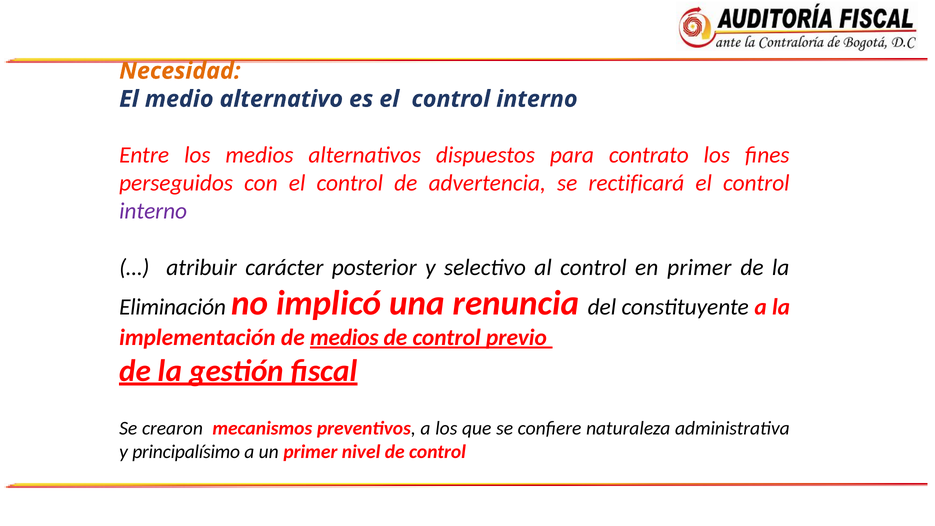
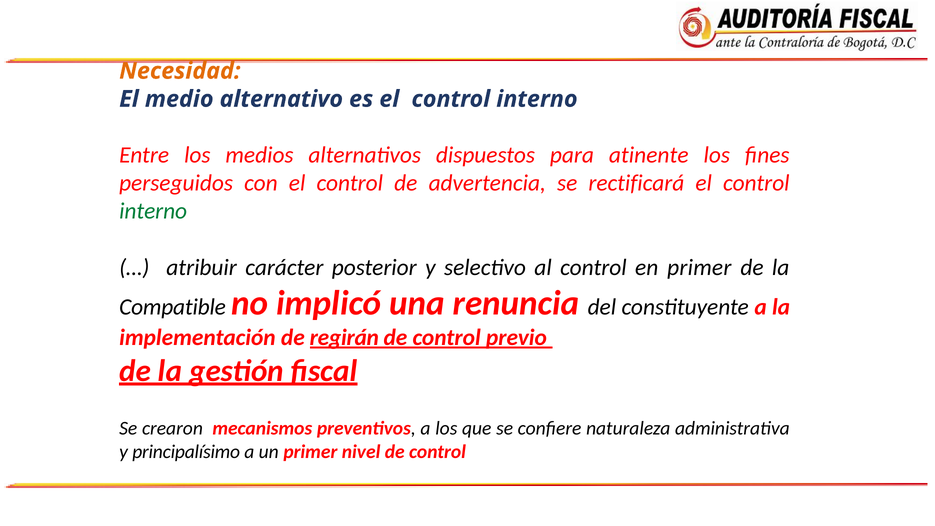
contrato: contrato -> atinente (649, 155)
interno colour: purple -> green (153, 211)
Eliminación: Eliminación -> Compatible (173, 307)
de medios: medios -> regirán (344, 337)
